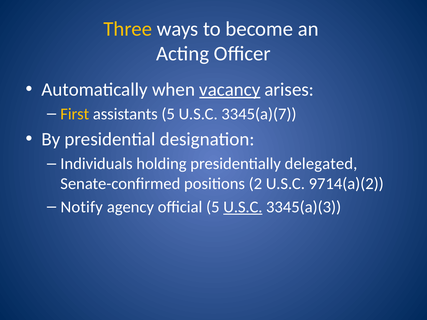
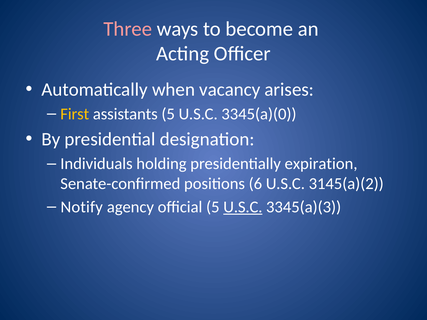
Three colour: yellow -> pink (128, 29)
vacancy underline: present -> none (230, 90)
3345(a)(7: 3345(a)(7 -> 3345(a)(0 (259, 114)
delegated: delegated -> expiration (321, 164)
2: 2 -> 6 (255, 184)
9714(a)(2: 9714(a)(2 -> 3145(a)(2 (346, 184)
